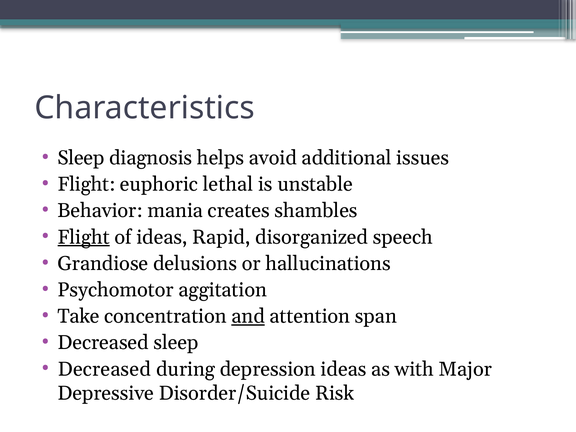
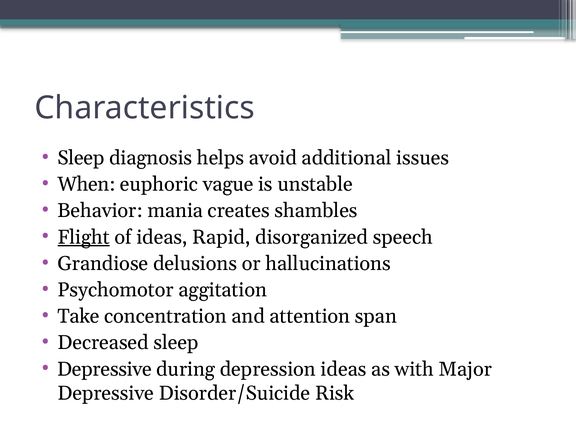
Flight: Flight -> When (86, 184)
lethal: lethal -> vague (228, 184)
and underline: present -> none (248, 316)
Decreased: Decreased -> Depressive (105, 369)
